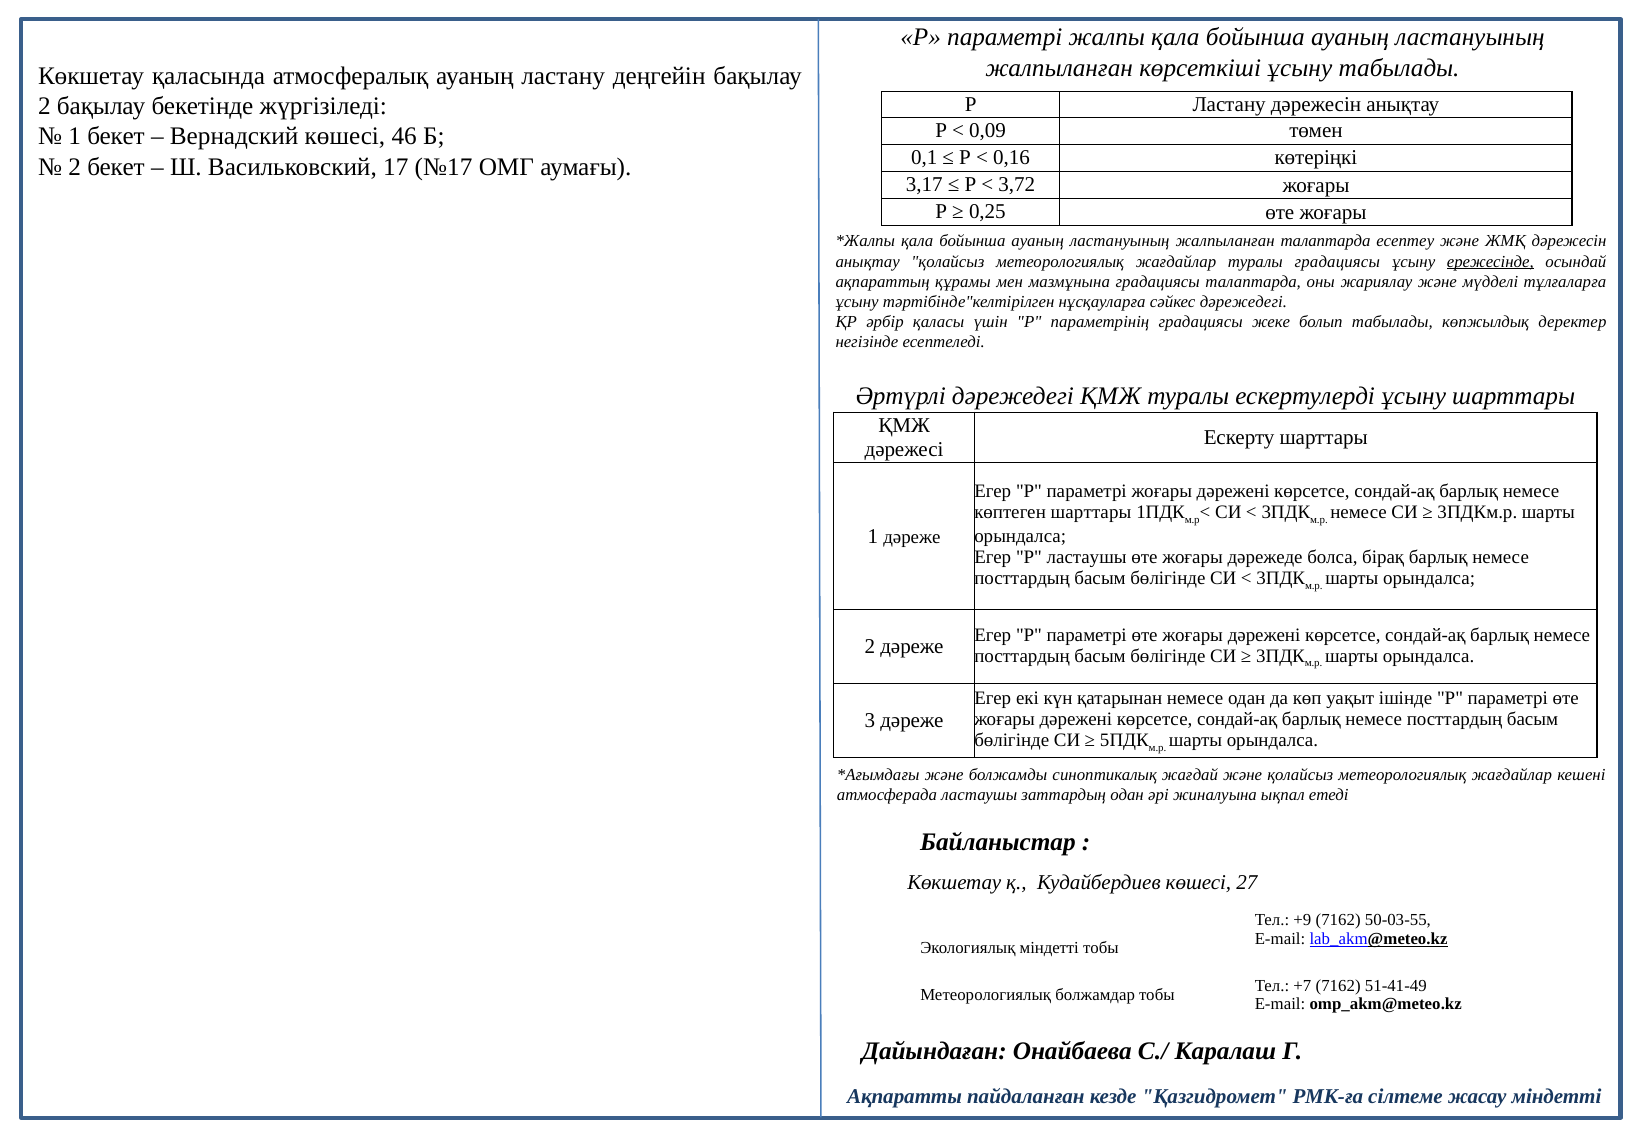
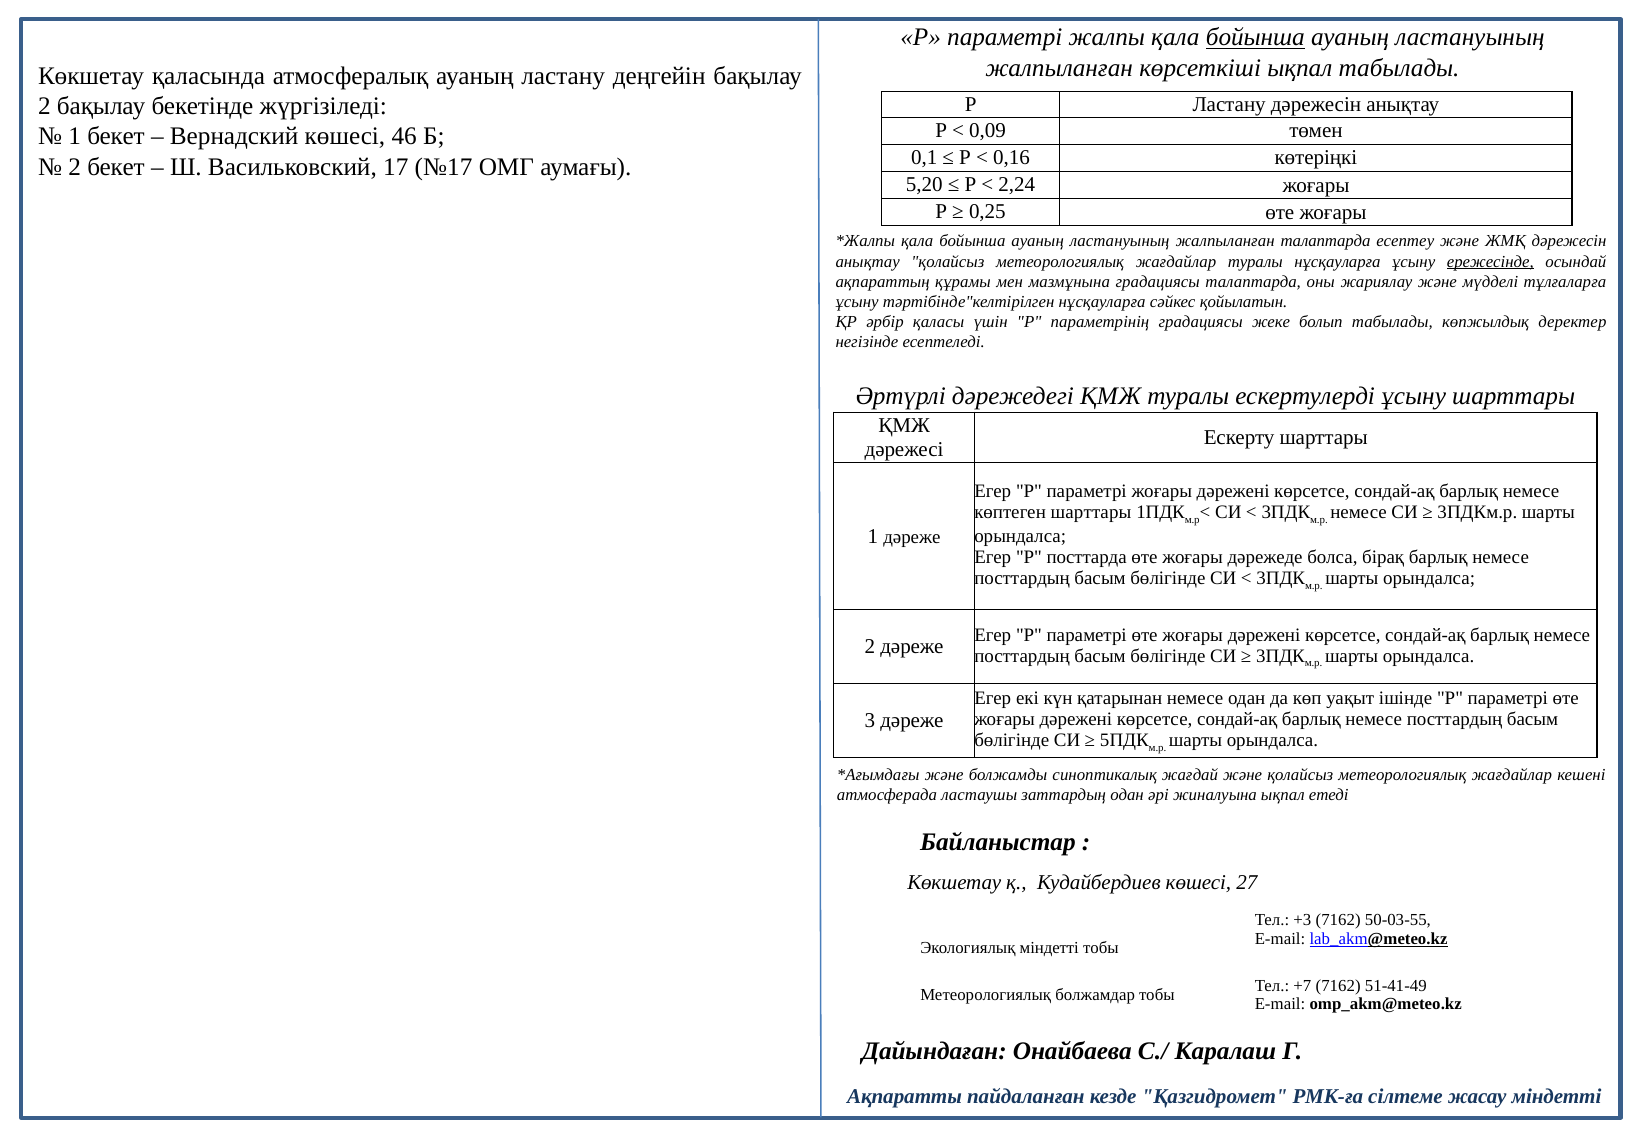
бойынша underline: none -> present (1255, 38)
көрсеткіші ұсыну: ұсыну -> ықпал (1300, 68)
3,17: 3,17 -> 5,20 (924, 185)
3,72: 3,72 -> 2,24 (1017, 185)
туралы градациясы: градациясы -> нұсқауларға (1337, 262)
сәйкес дәрежедегі: дәрежедегі -> қойылатын (1244, 302)
P ластаушы: ластаушы -> посттарда (1087, 557)
+9: +9 -> +3 (1302, 920)
